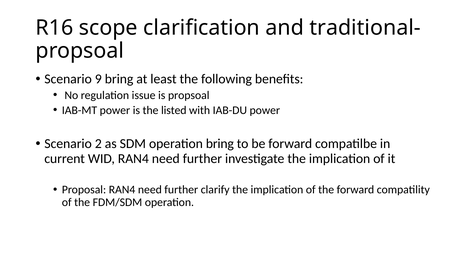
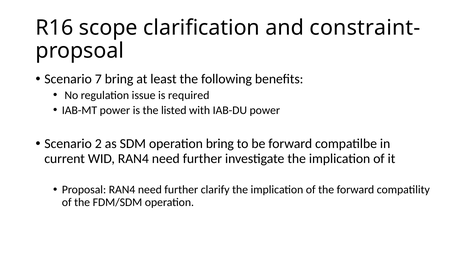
traditional-: traditional- -> constraint- (365, 28)
9: 9 -> 7 (98, 79)
is propsoal: propsoal -> required (189, 95)
